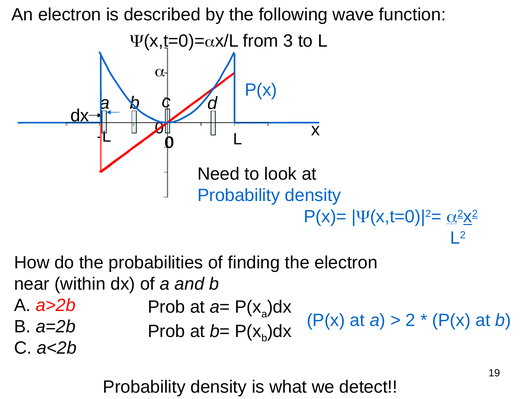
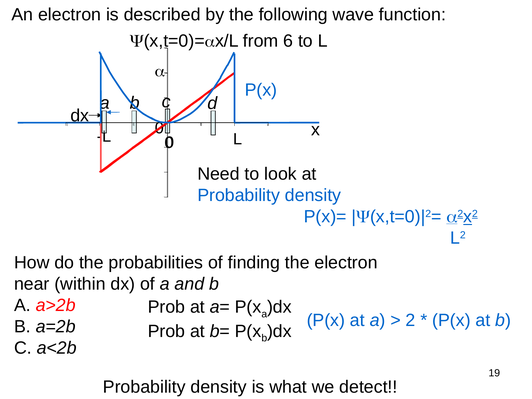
3: 3 -> 6 (288, 41)
